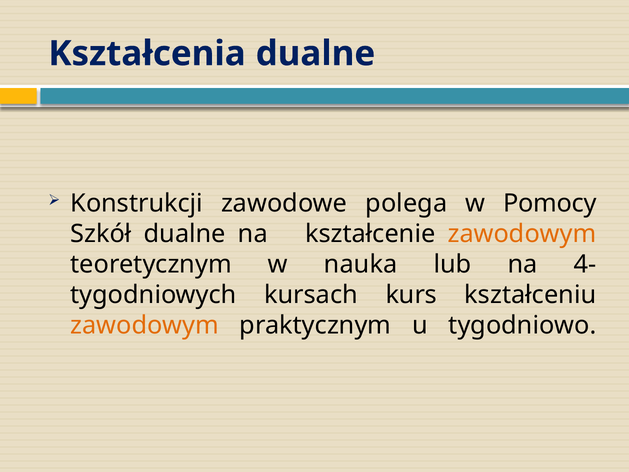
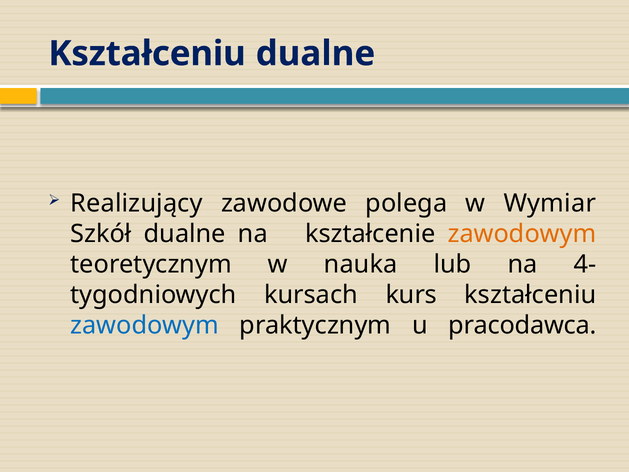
Kształcenia: Kształcenia -> Kształceniu (147, 54)
Konstrukcji: Konstrukcji -> Realizujący (137, 203)
Pomocy: Pomocy -> Wymiar (550, 203)
zawodowym colour: orange -> blue (145, 325)
tygodniowo: tygodniowo -> pracodawca (523, 325)
